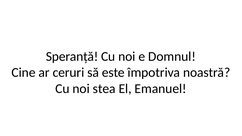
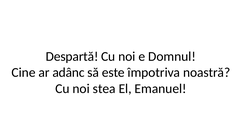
Speranță: Speranță -> Despartă (72, 56)
ceruri: ceruri -> adânc (69, 73)
